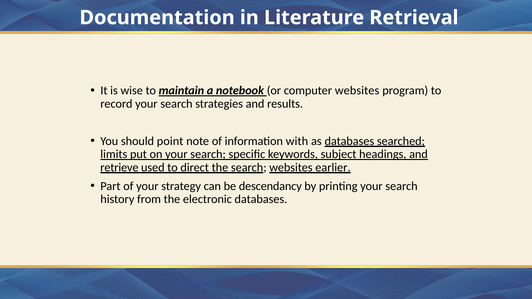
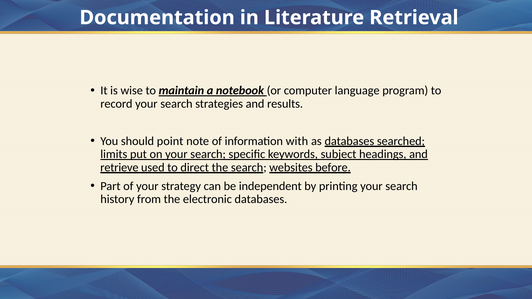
computer websites: websites -> language (357, 91)
earlier: earlier -> before (333, 168)
descendancy: descendancy -> independent (270, 186)
